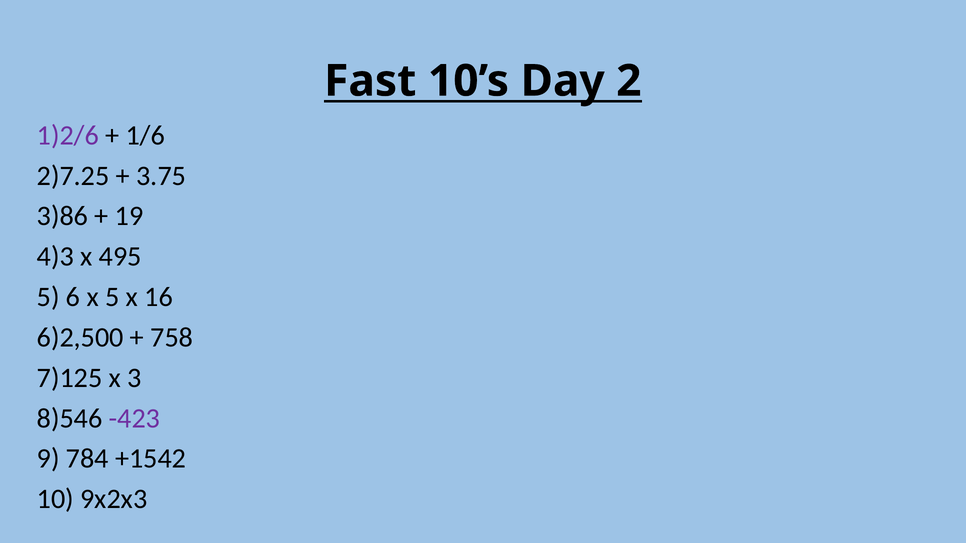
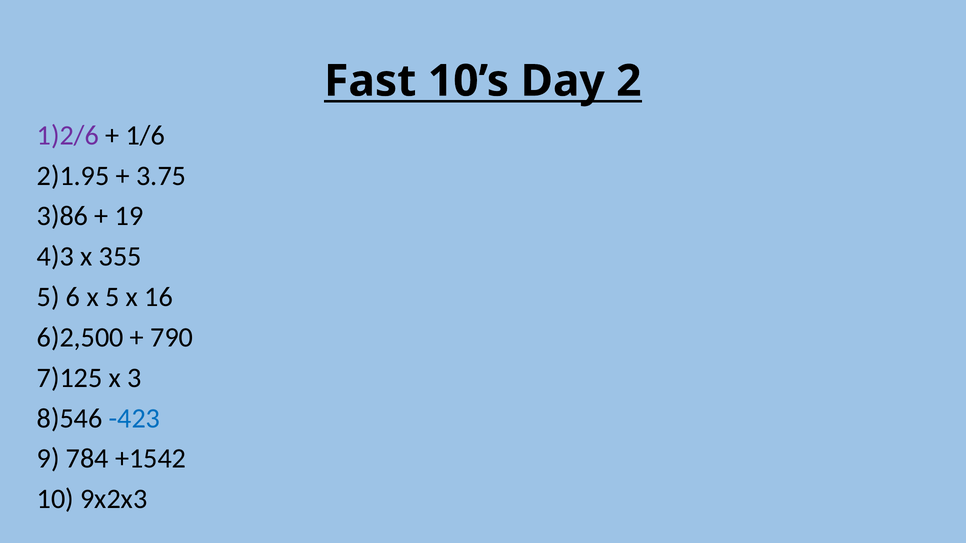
2)7.25: 2)7.25 -> 2)1.95 (73, 176)
495: 495 -> 355 (120, 257)
758: 758 -> 790 (172, 338)
-423 colour: purple -> blue (134, 419)
